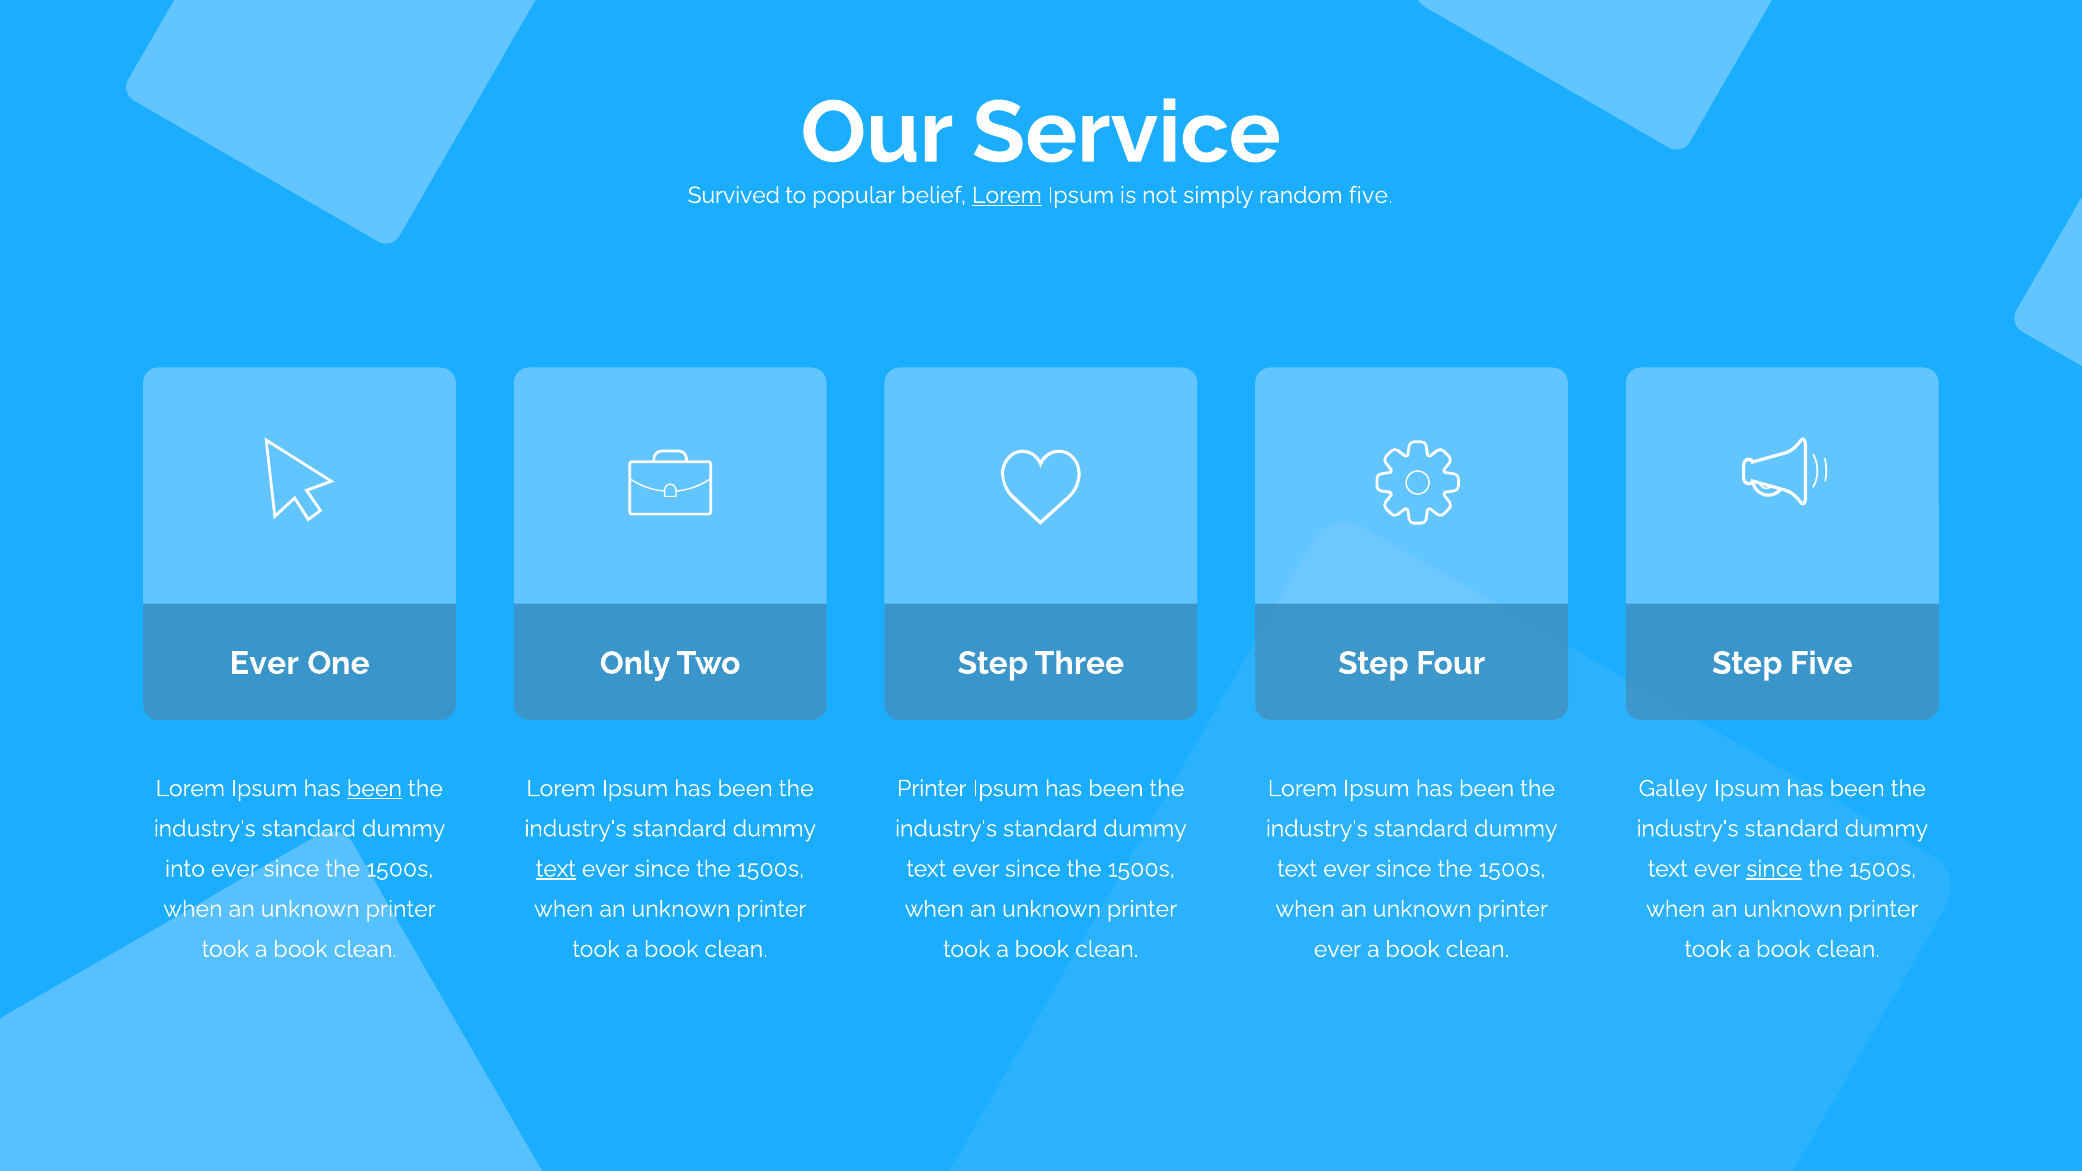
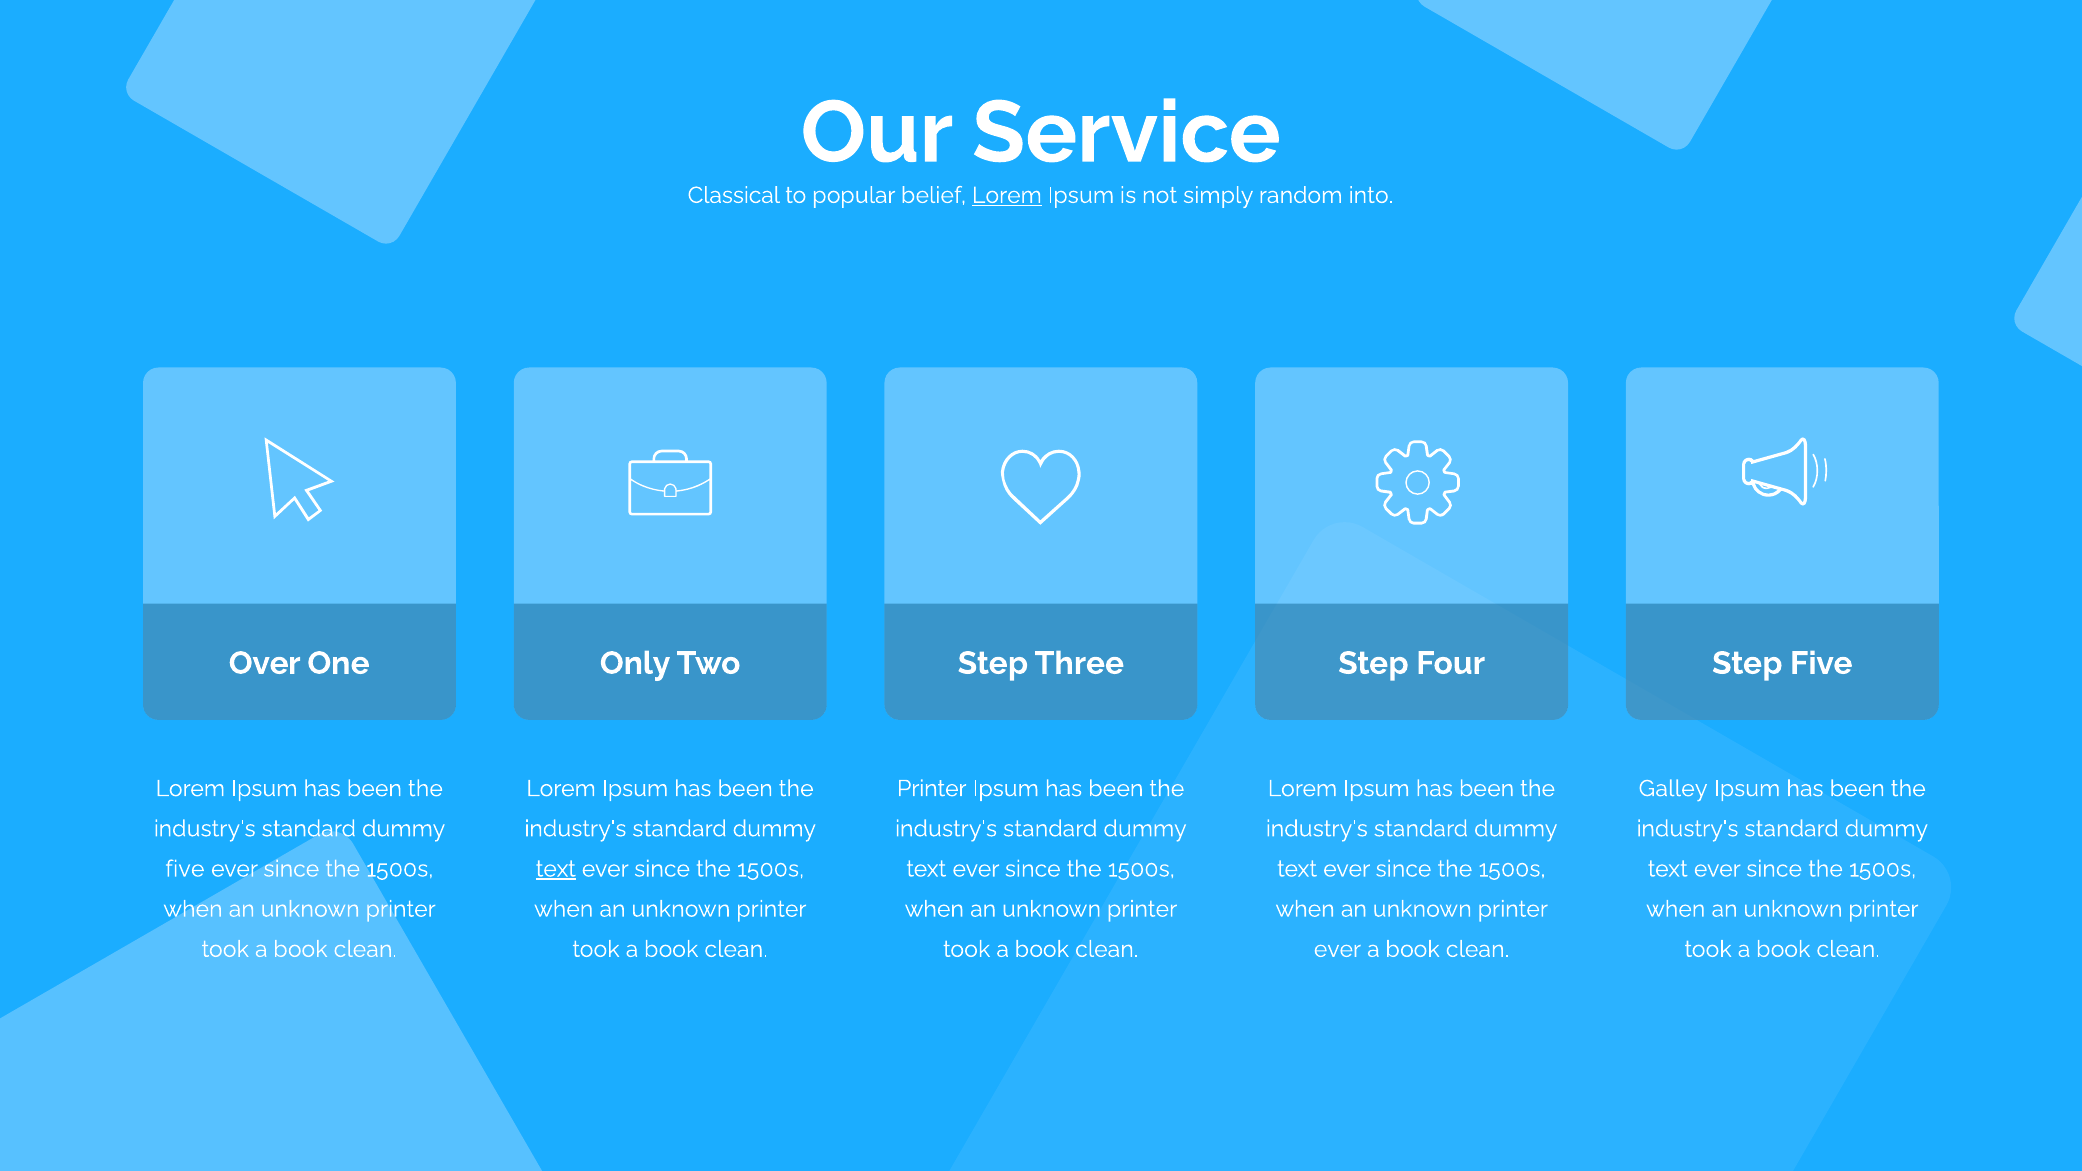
Survived: Survived -> Classical (734, 195)
random five: five -> into (1371, 195)
Ever: Ever -> Over (265, 663)
been underline: present -> none (374, 789)
into: into -> five (185, 869)
since underline: present -> none (1774, 869)
